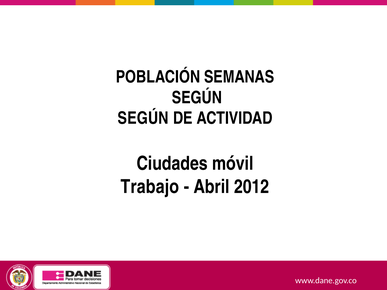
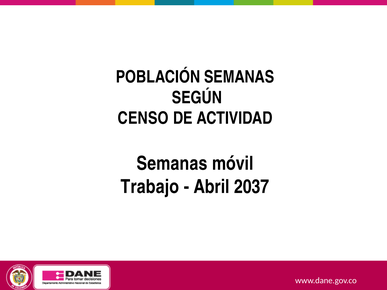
SEGÚN: SEGÚN -> CENSO (143, 118)
Ciudades: Ciudades -> Semanas (172, 164)
2012: 2012 -> 2037 (252, 187)
